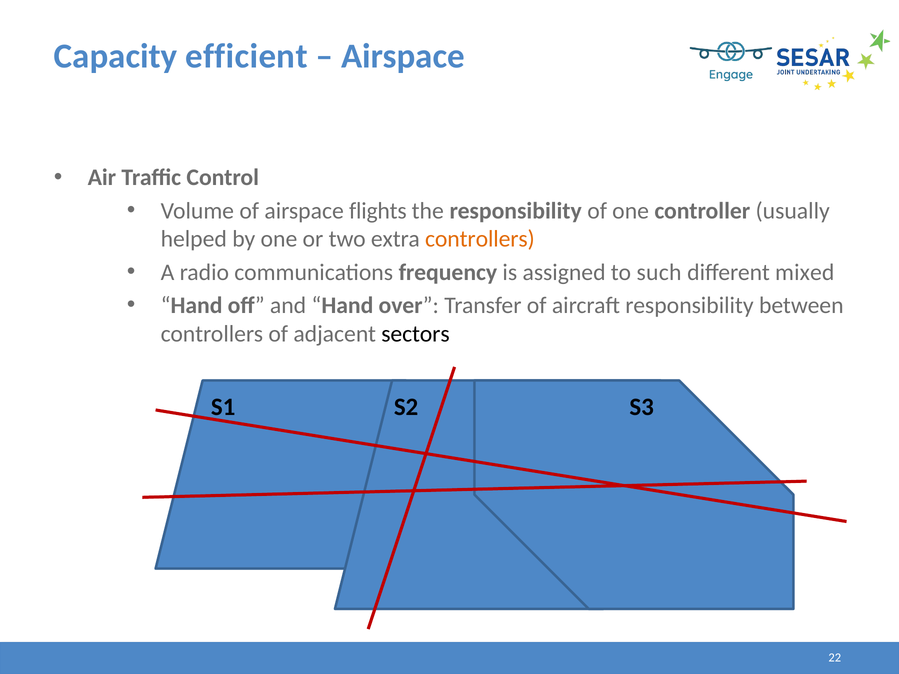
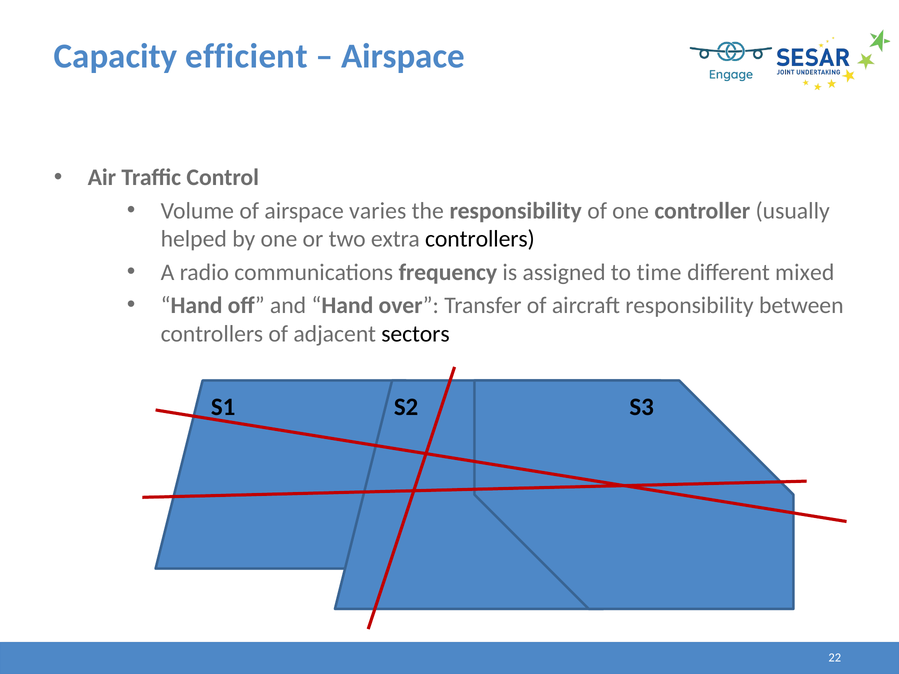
flights: flights -> varies (378, 211)
controllers colour: orange -> black (480, 239)
such: such -> time (659, 272)
